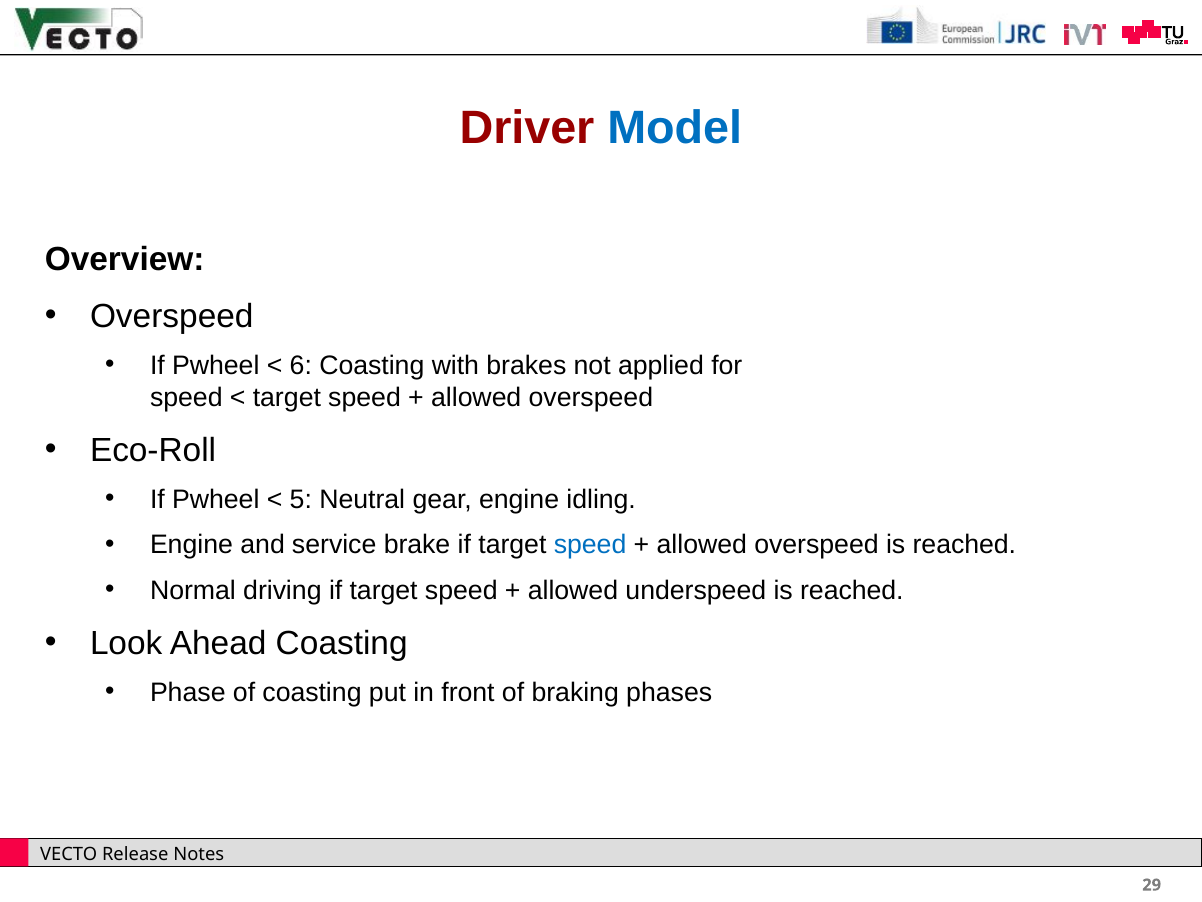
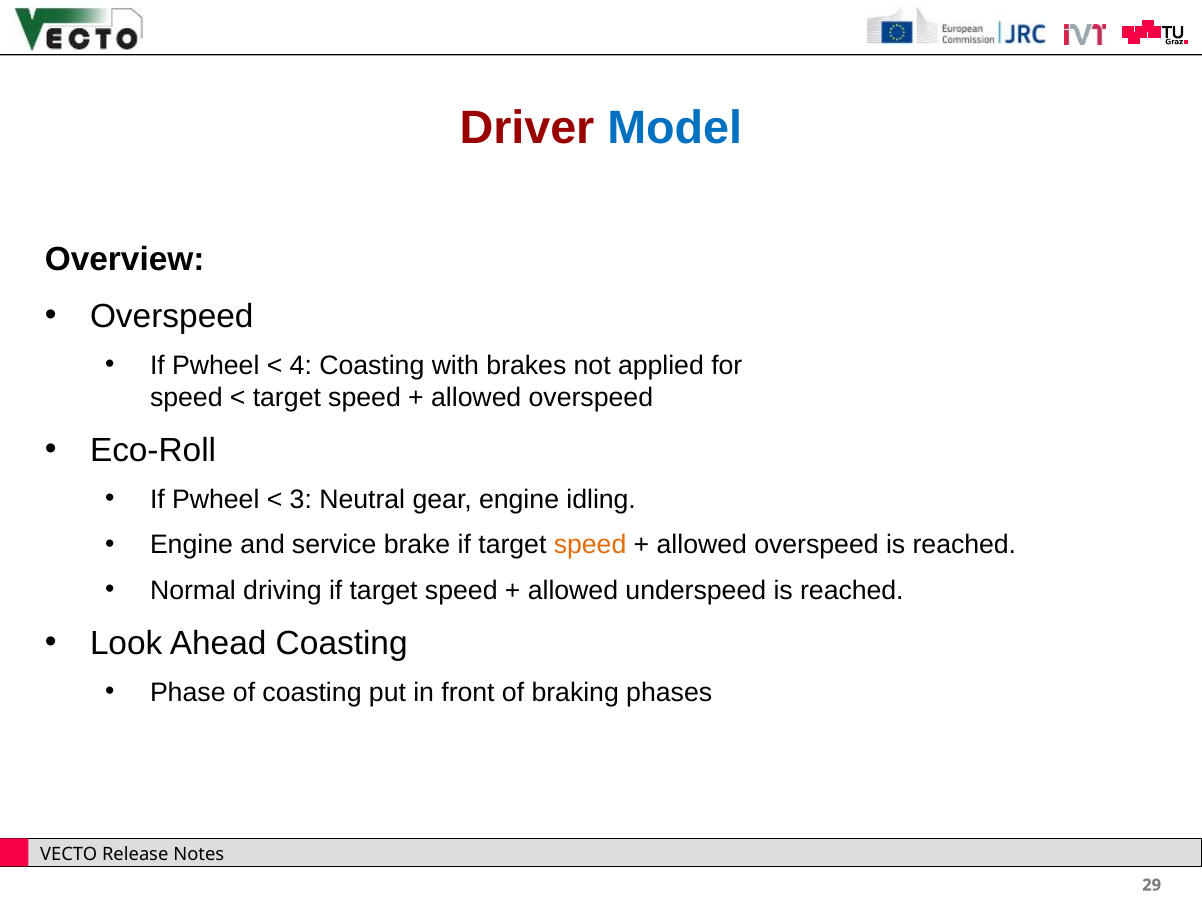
6: 6 -> 4 (301, 365)
5: 5 -> 3 (301, 499)
speed colour: blue -> orange (590, 545)
